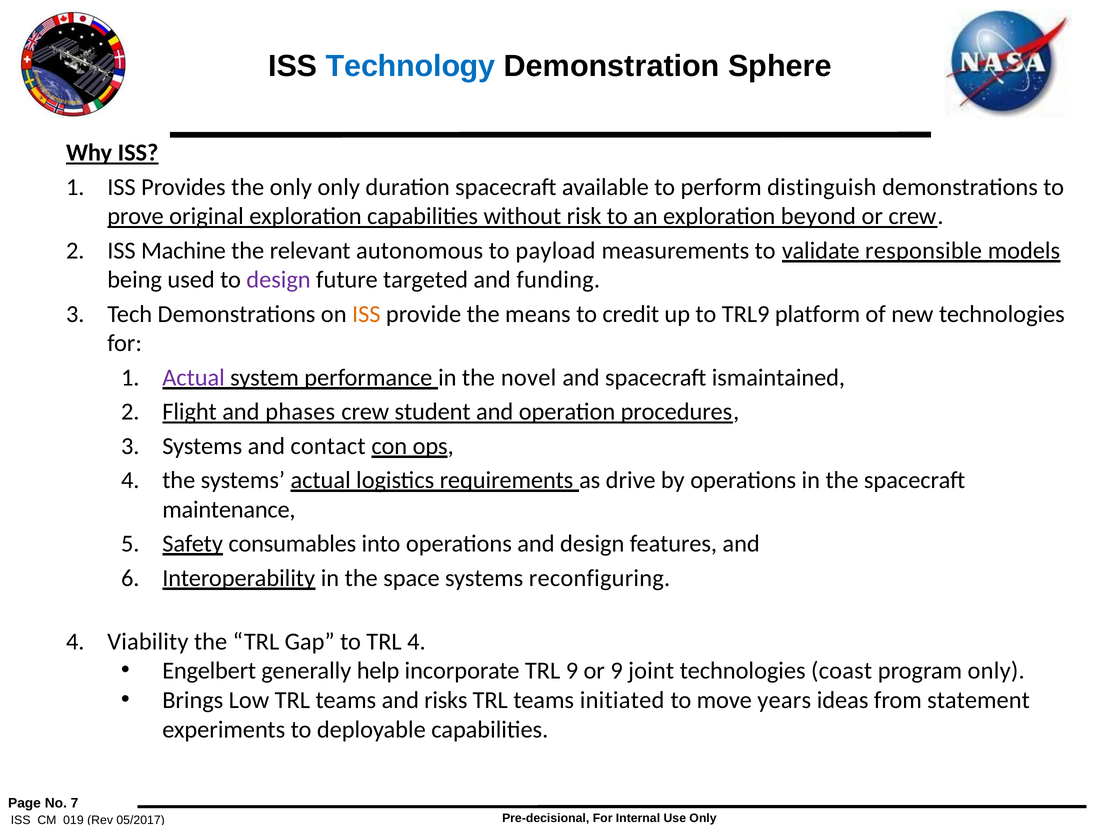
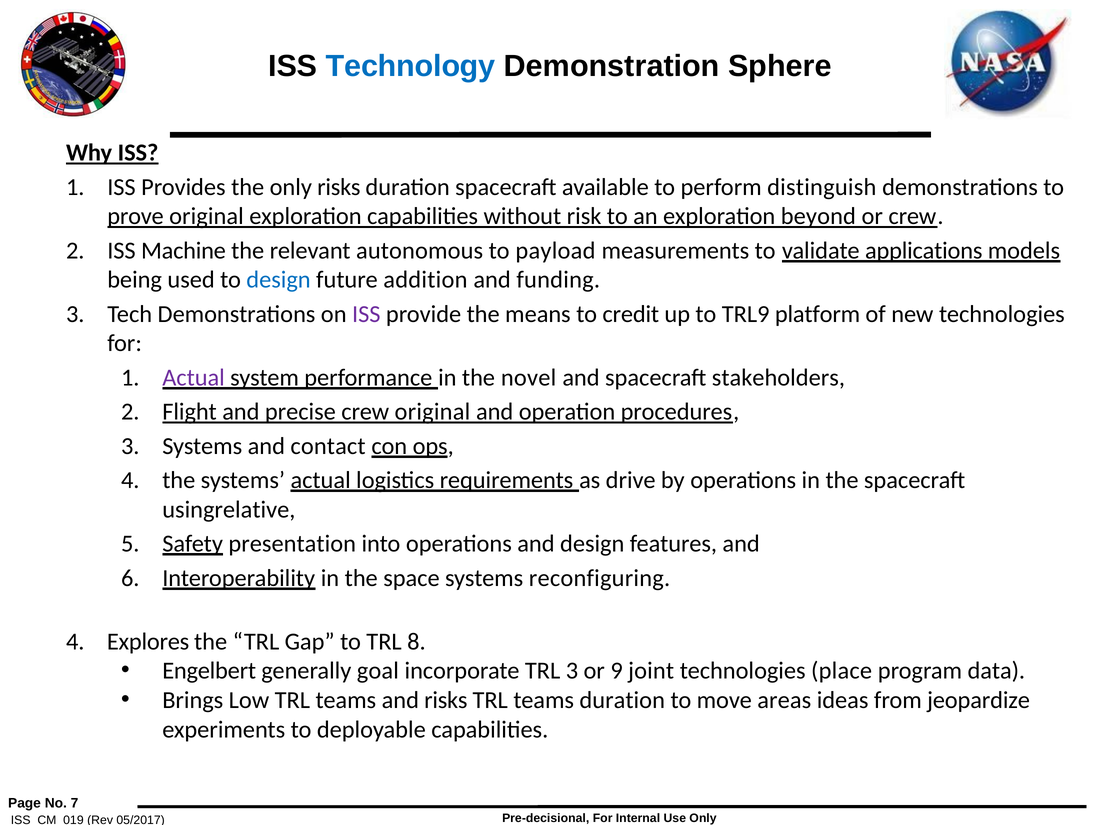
only only: only -> risks (339, 187)
responsible: responsible -> applications (924, 251)
design colour: purple -> blue (279, 280)
targeted: targeted -> addition (425, 280)
ISS colour: orange -> purple (366, 314)
ismaintained: ismaintained -> stakeholders (778, 378)
phases: phases -> precise (300, 412)
crew student: student -> original (432, 412)
maintenance: maintenance -> usingrelative (229, 510)
consumables: consumables -> presentation (292, 544)
Viability: Viability -> Explores (148, 642)
TRL 4: 4 -> 8 (416, 642)
help: help -> goal (378, 671)
TRL 9: 9 -> 3 (572, 671)
coast: coast -> place (842, 671)
program only: only -> data (996, 671)
teams initiated: initiated -> duration (622, 700)
years: years -> areas (784, 700)
statement: statement -> jeopardize (979, 700)
